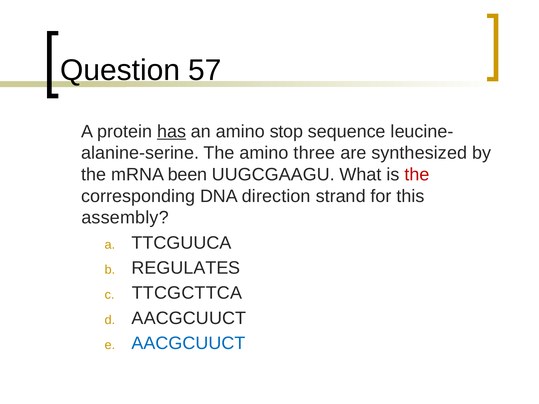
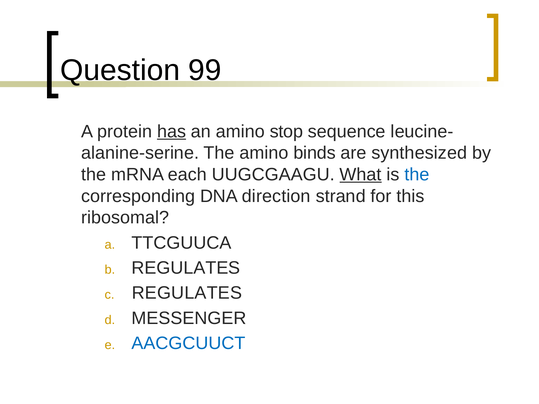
57: 57 -> 99 (205, 70)
three: three -> binds (315, 153)
been: been -> each (187, 175)
What underline: none -> present (361, 175)
the colour: red -> blue (417, 175)
assembly: assembly -> ribosomal (125, 218)
TTCGCTTCA: TTCGCTTCA -> REGULATES (187, 293)
AACGCUUCT: AACGCUUCT -> MESSENGER (189, 318)
